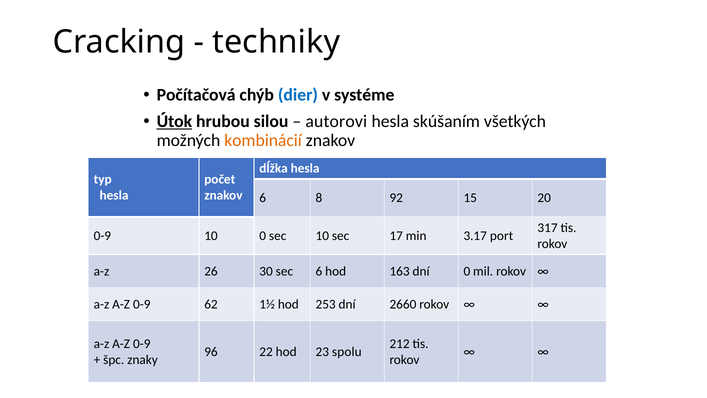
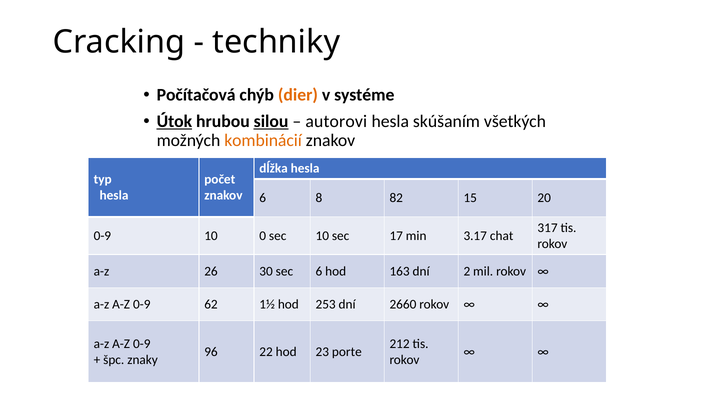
dier colour: blue -> orange (298, 95)
silou underline: none -> present (271, 121)
92: 92 -> 82 (396, 198)
port: port -> chat (502, 236)
dní 0: 0 -> 2 (467, 271)
spolu: spolu -> porte (347, 351)
